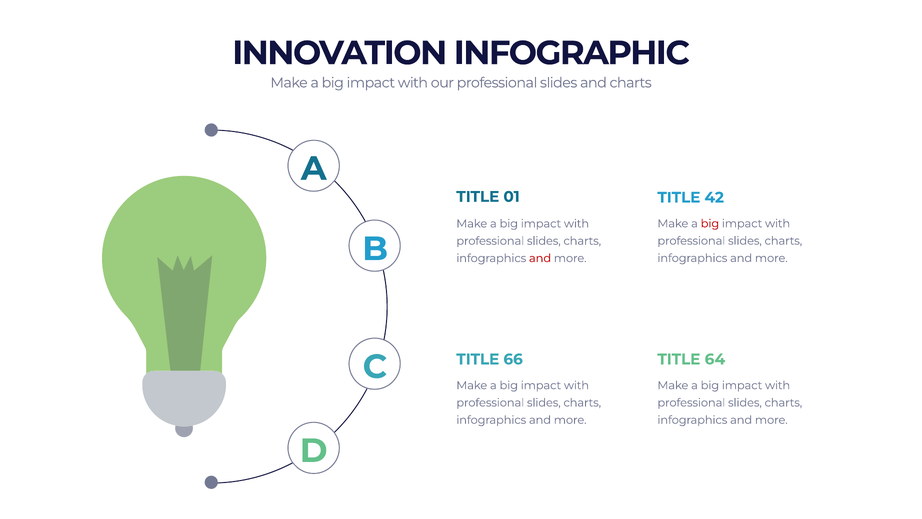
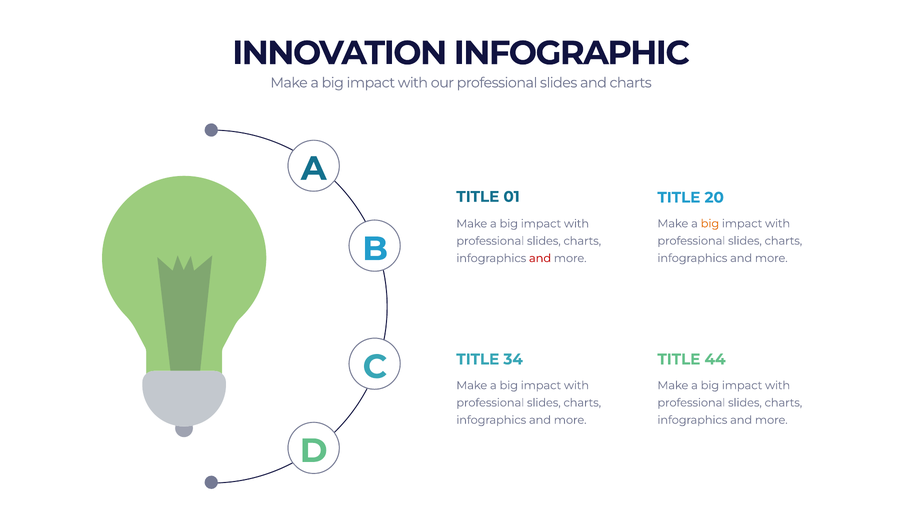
42: 42 -> 20 (714, 197)
big colour: red -> orange (710, 223)
66: 66 -> 34 (513, 359)
64: 64 -> 44 (715, 359)
